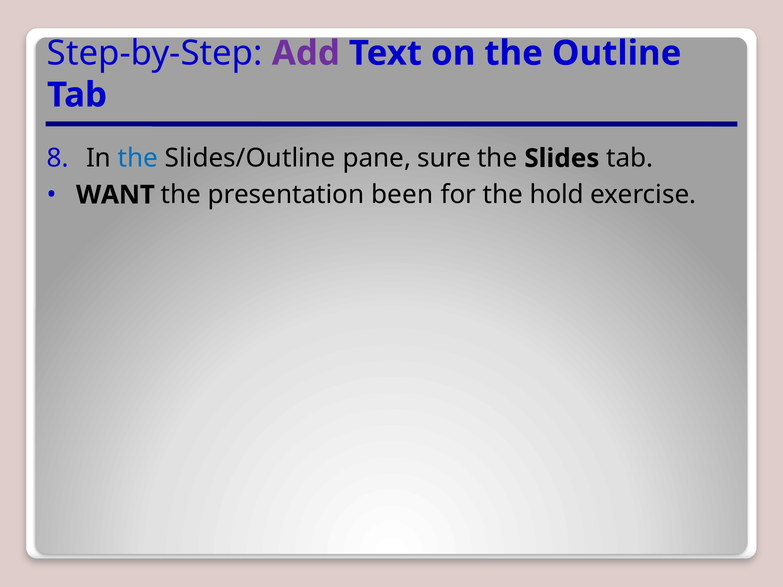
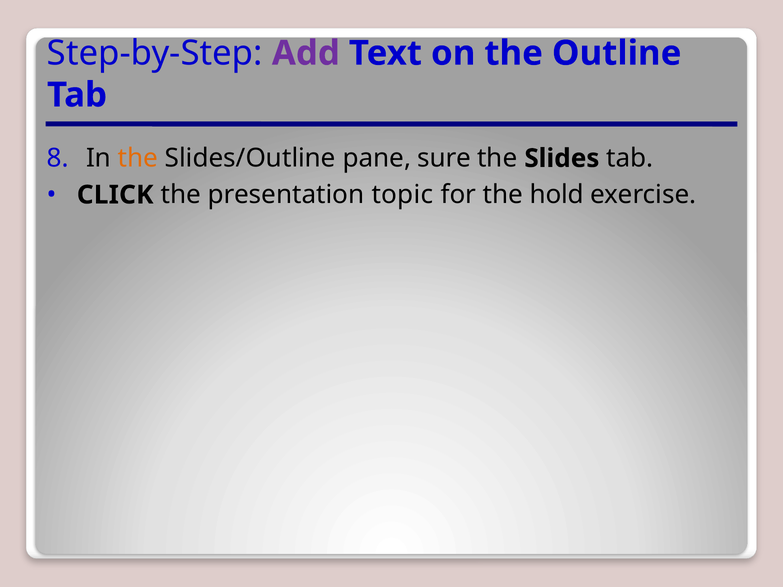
the colour: blue -> orange (138, 158)
WANT: WANT -> CLICK (115, 195)
been: been -> topic (402, 195)
